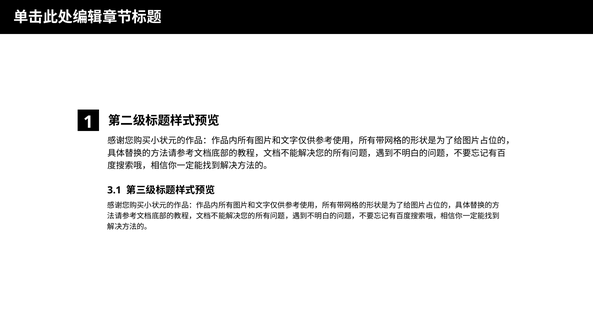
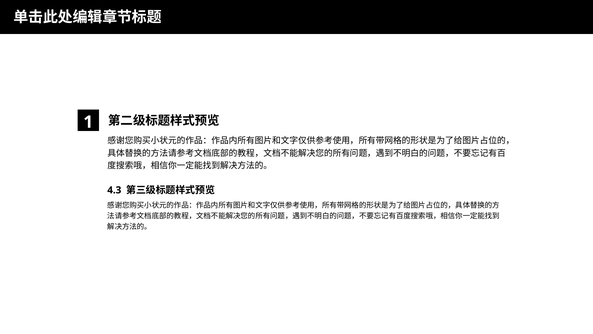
3.1: 3.1 -> 4.3 (114, 190)
